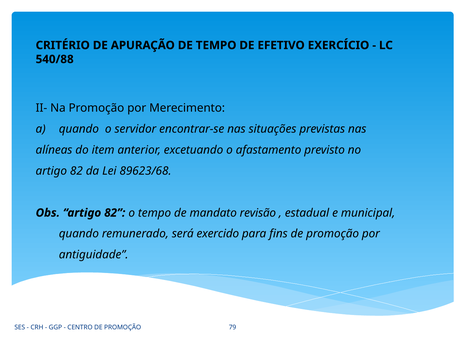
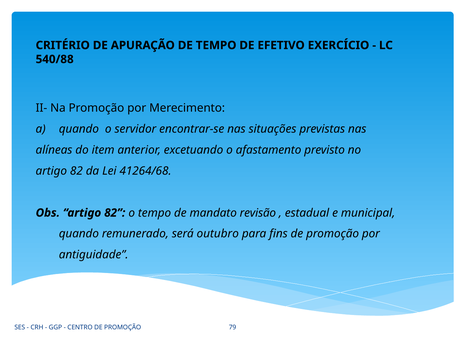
89623/68: 89623/68 -> 41264/68 (145, 171)
exercido: exercido -> outubro (218, 234)
